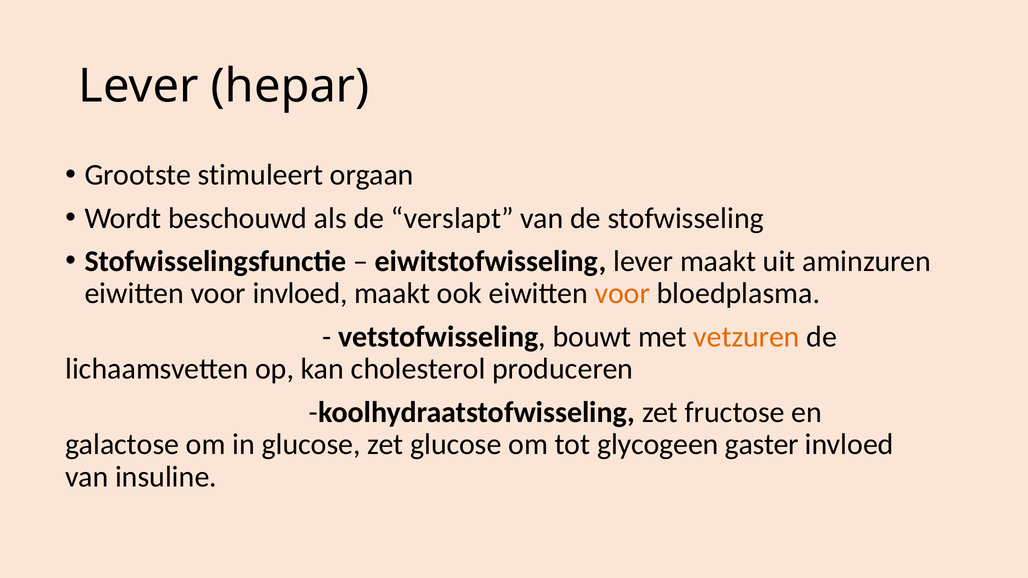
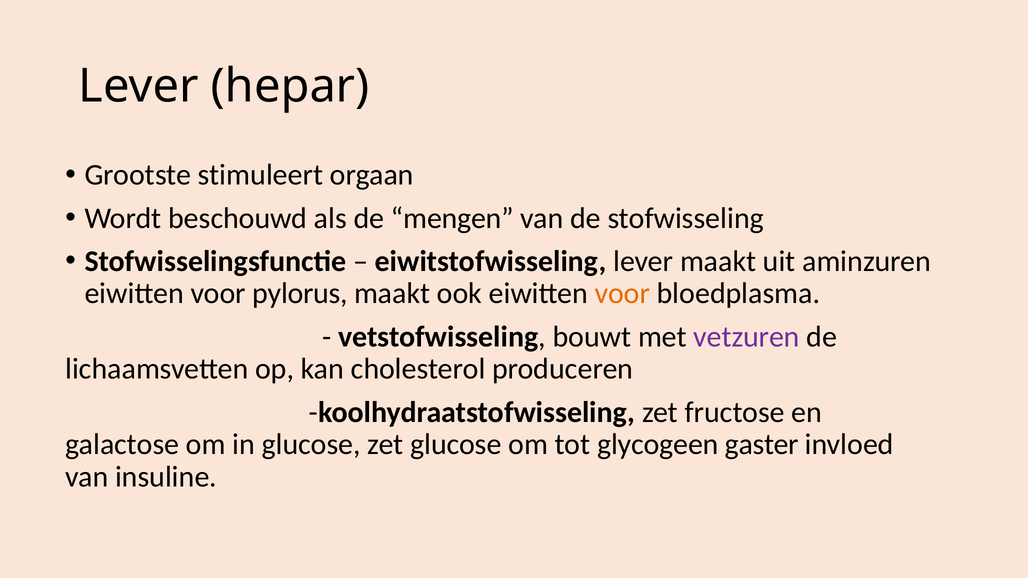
verslapt: verslapt -> mengen (452, 218)
voor invloed: invloed -> pylorus (300, 294)
vetzuren colour: orange -> purple (747, 337)
